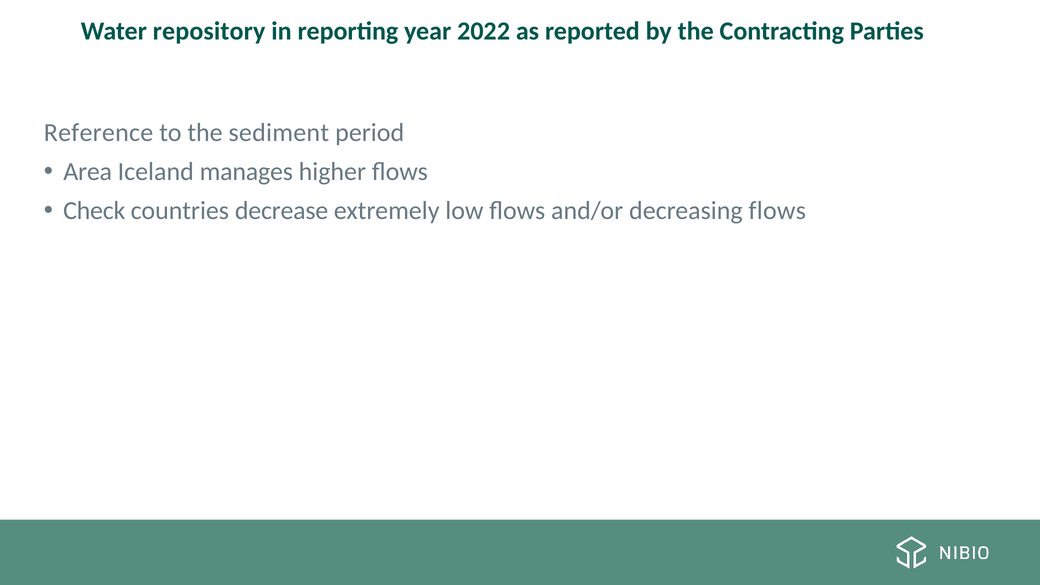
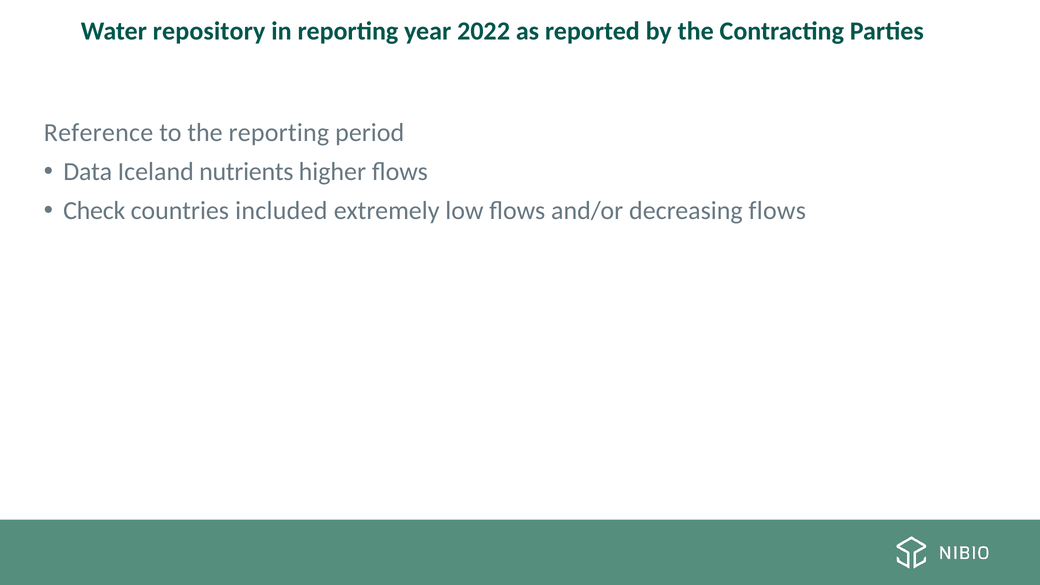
the sediment: sediment -> reporting (279, 133)
Area: Area -> Data (88, 172)
manages: manages -> nutrients (246, 172)
decrease: decrease -> included (281, 211)
